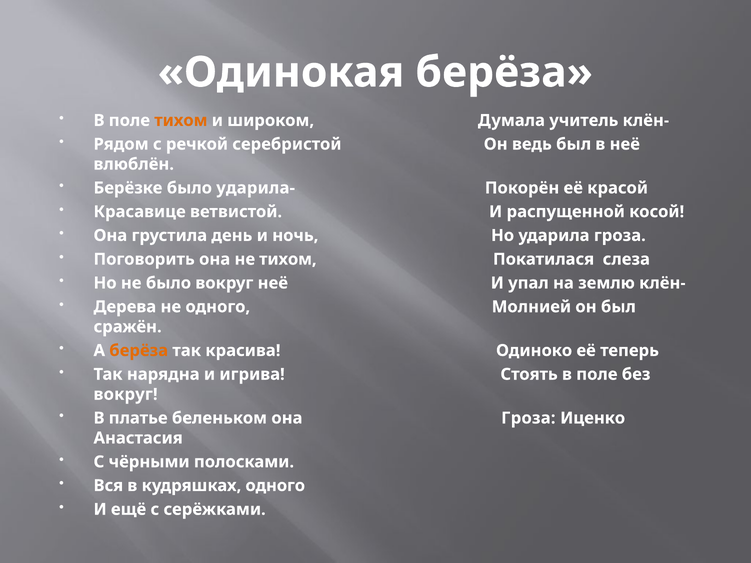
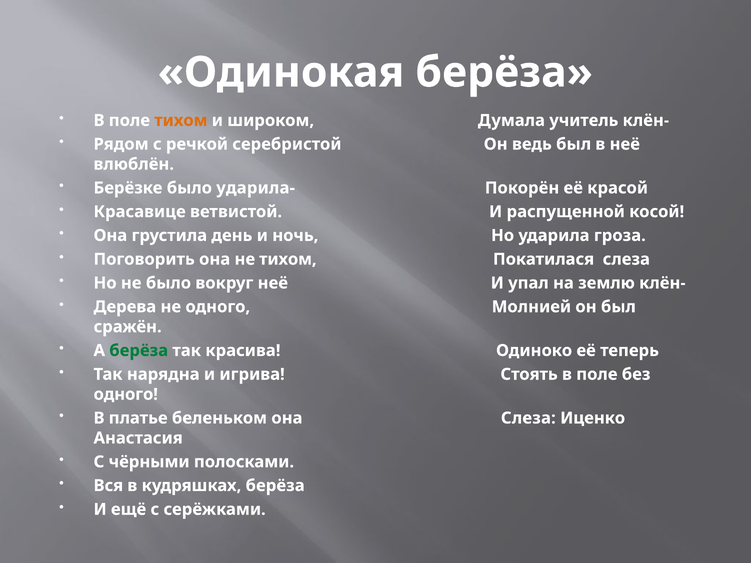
берёза colour: orange -> green (139, 351)
вокруг: вокруг -> одного (126, 394)
она Гроза: Гроза -> Слеза (528, 418)
кудряшках одного: одного -> берёза (275, 486)
